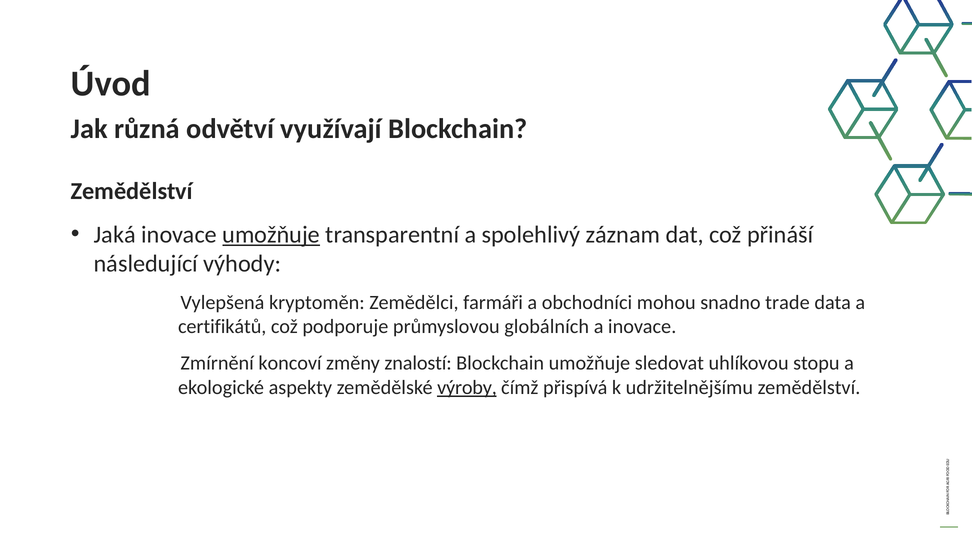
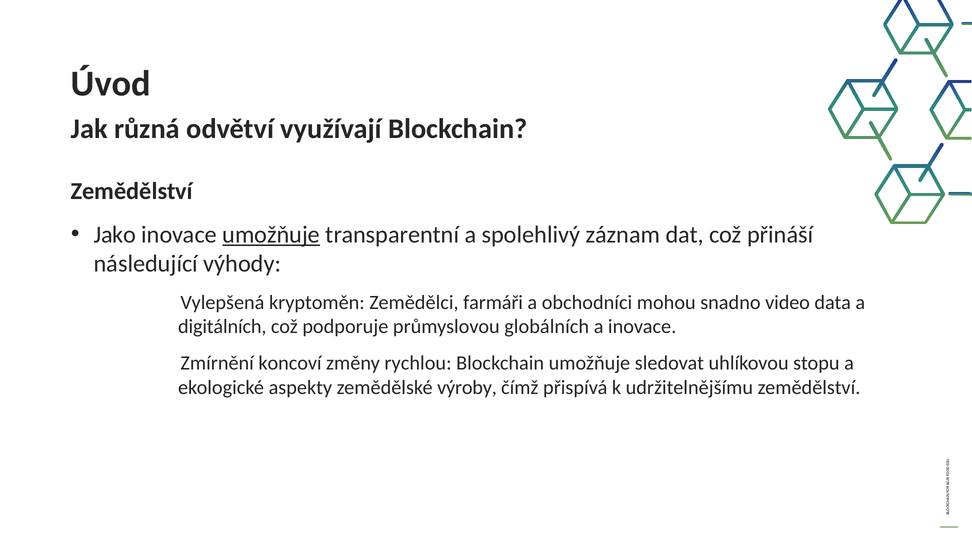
Jaká: Jaká -> Jako (115, 235)
trade: trade -> video (788, 302)
certifikátů: certifikátů -> digitálních (222, 327)
znalostí: znalostí -> rychlou (418, 363)
výroby underline: present -> none (467, 387)
